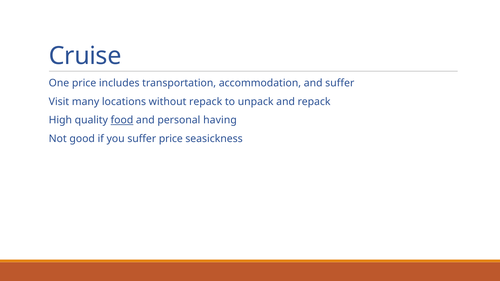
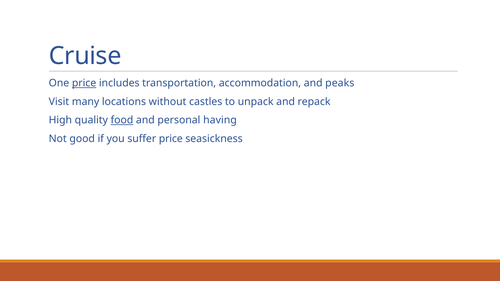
price underline: none -> present (84, 83)
and suffer: suffer -> peaks (340, 83)
without repack: repack -> castles (206, 102)
